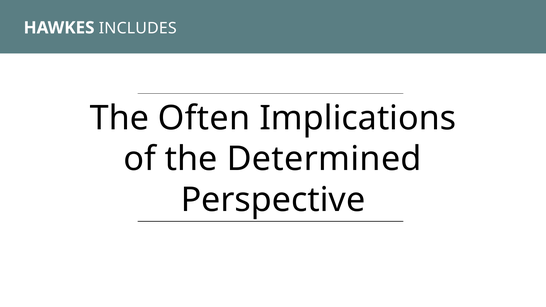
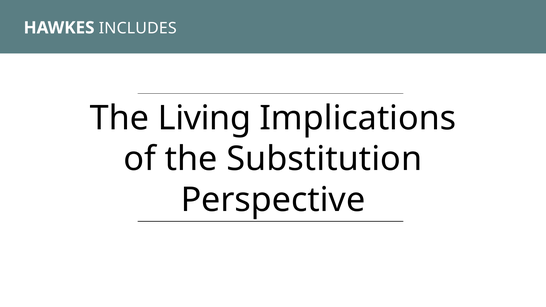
Often: Often -> Living (204, 118)
Determined: Determined -> Substitution (324, 159)
